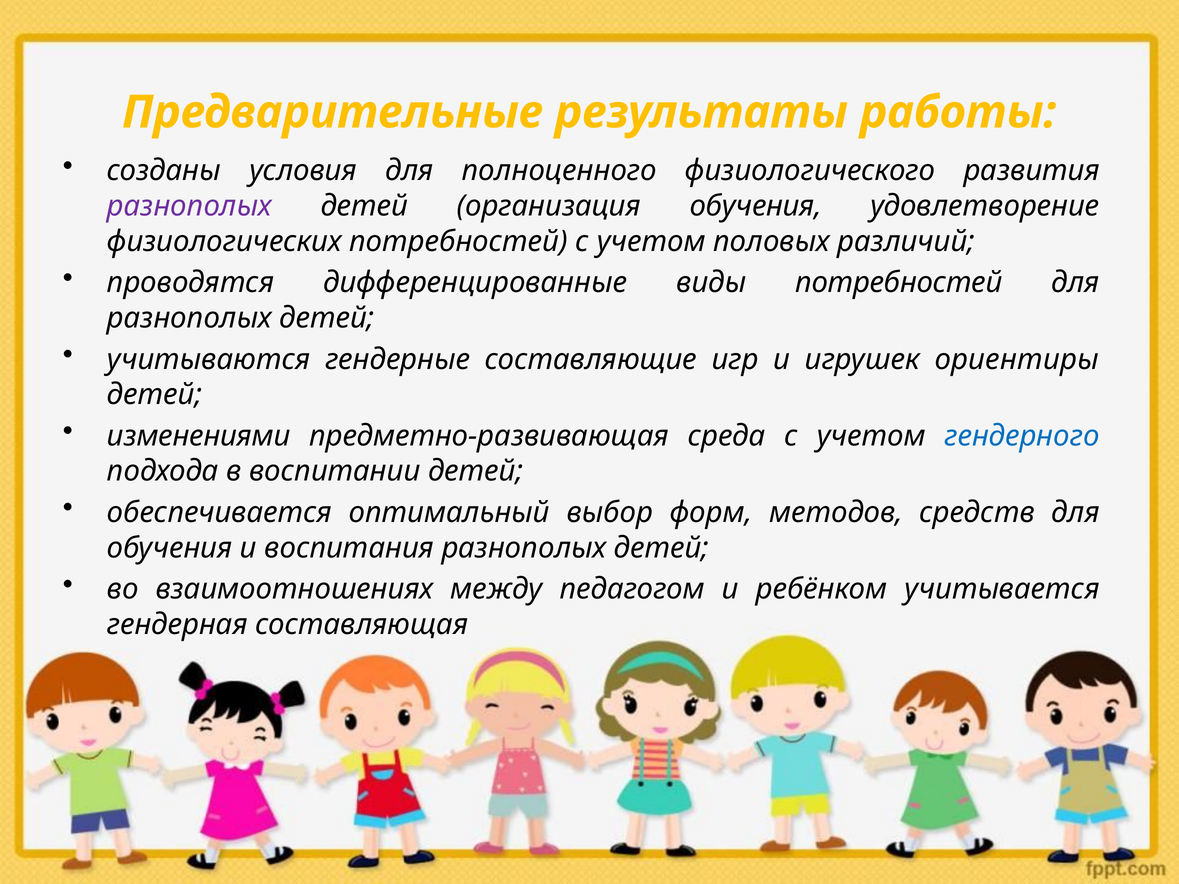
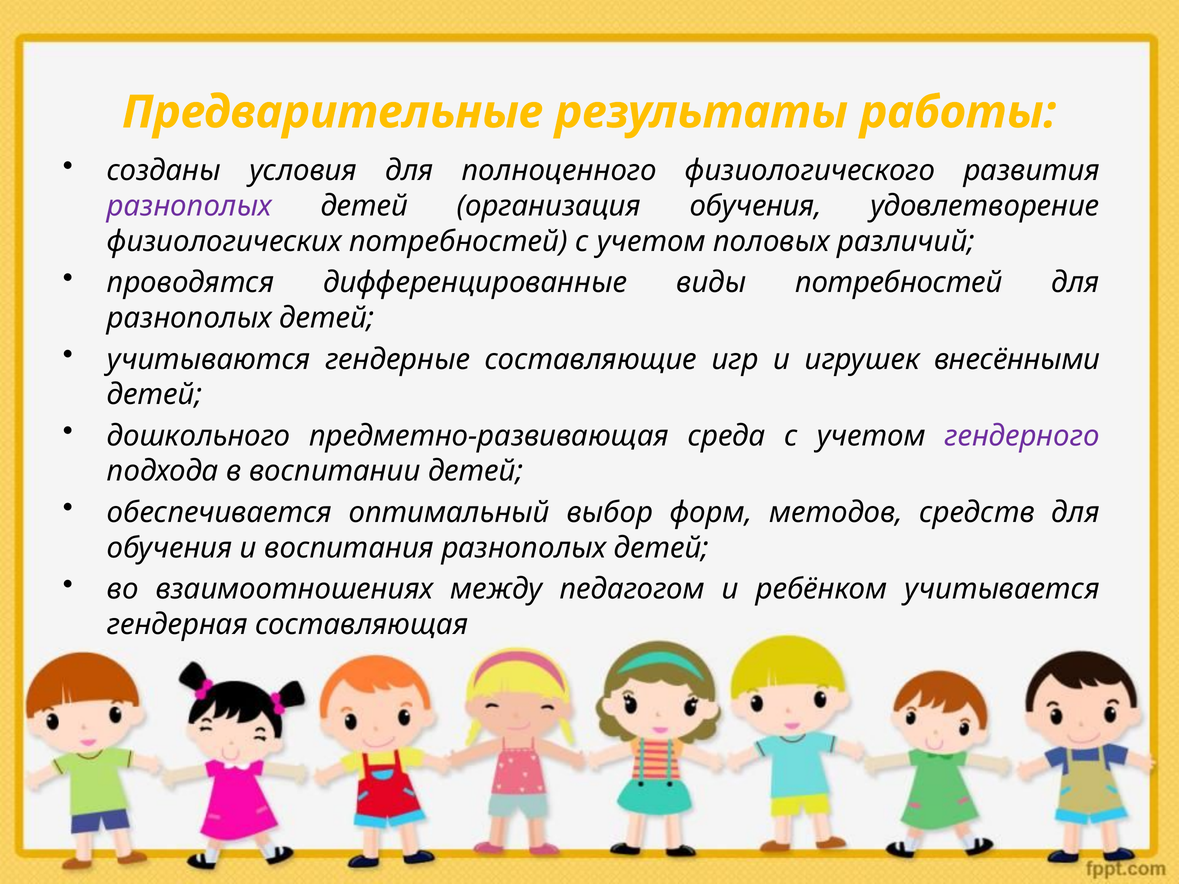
ориентиры: ориентиры -> внесёнными (1017, 359)
изменениями: изменениями -> дошкольного (199, 436)
гендерного colour: blue -> purple (1022, 436)
